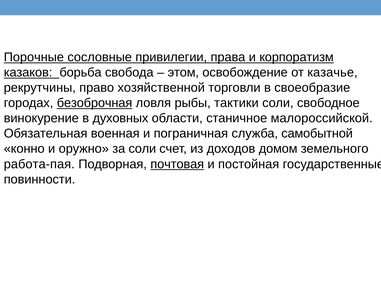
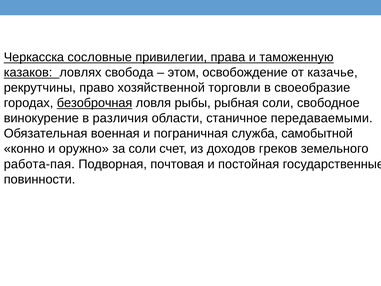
Порочные: Порочные -> Черкасска (34, 57)
корпоратизм: корпоратизм -> таможенную (296, 57)
борьба: борьба -> ловлях (80, 72)
тактики: тактики -> рыбная (236, 103)
духовных: духовных -> различия (120, 118)
малороссийской: малороссийской -> передаваемыми (322, 118)
домом: домом -> греков (278, 149)
почтовая underline: present -> none (177, 164)
